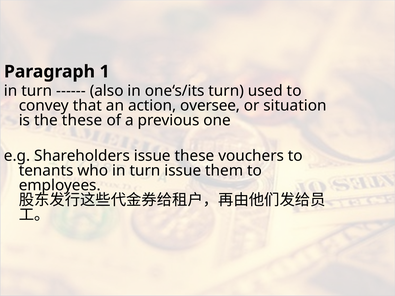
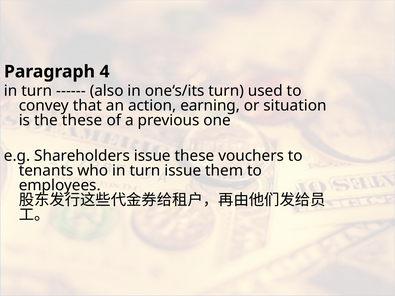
1: 1 -> 4 (105, 72)
oversee: oversee -> earning (210, 106)
